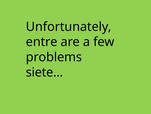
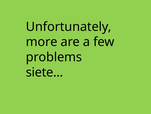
entre: entre -> more (42, 42)
